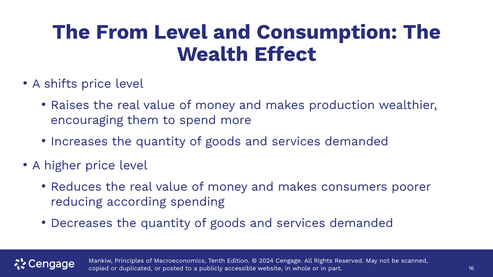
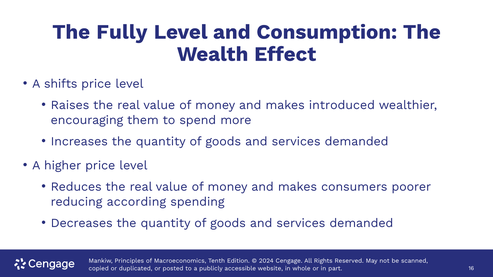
From: From -> Fully (122, 32)
production: production -> introduced (342, 105)
